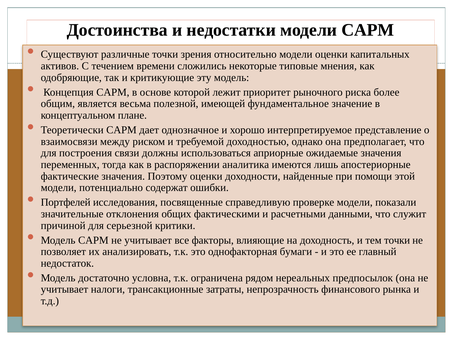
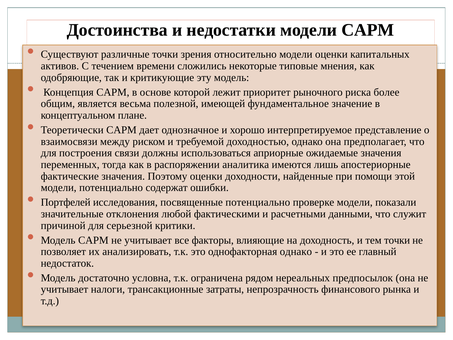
посвященные справедливую: справедливую -> потенциально (258, 202)
общих: общих -> любой (176, 214)
однофакторная бумаги: бумаги -> однако (296, 252)
